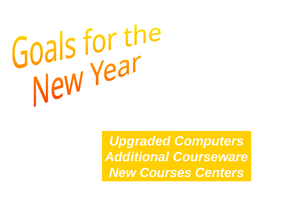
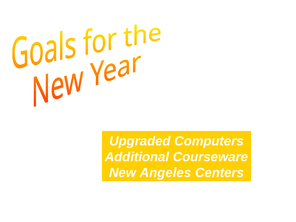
Courses: Courses -> Angeles (166, 173)
